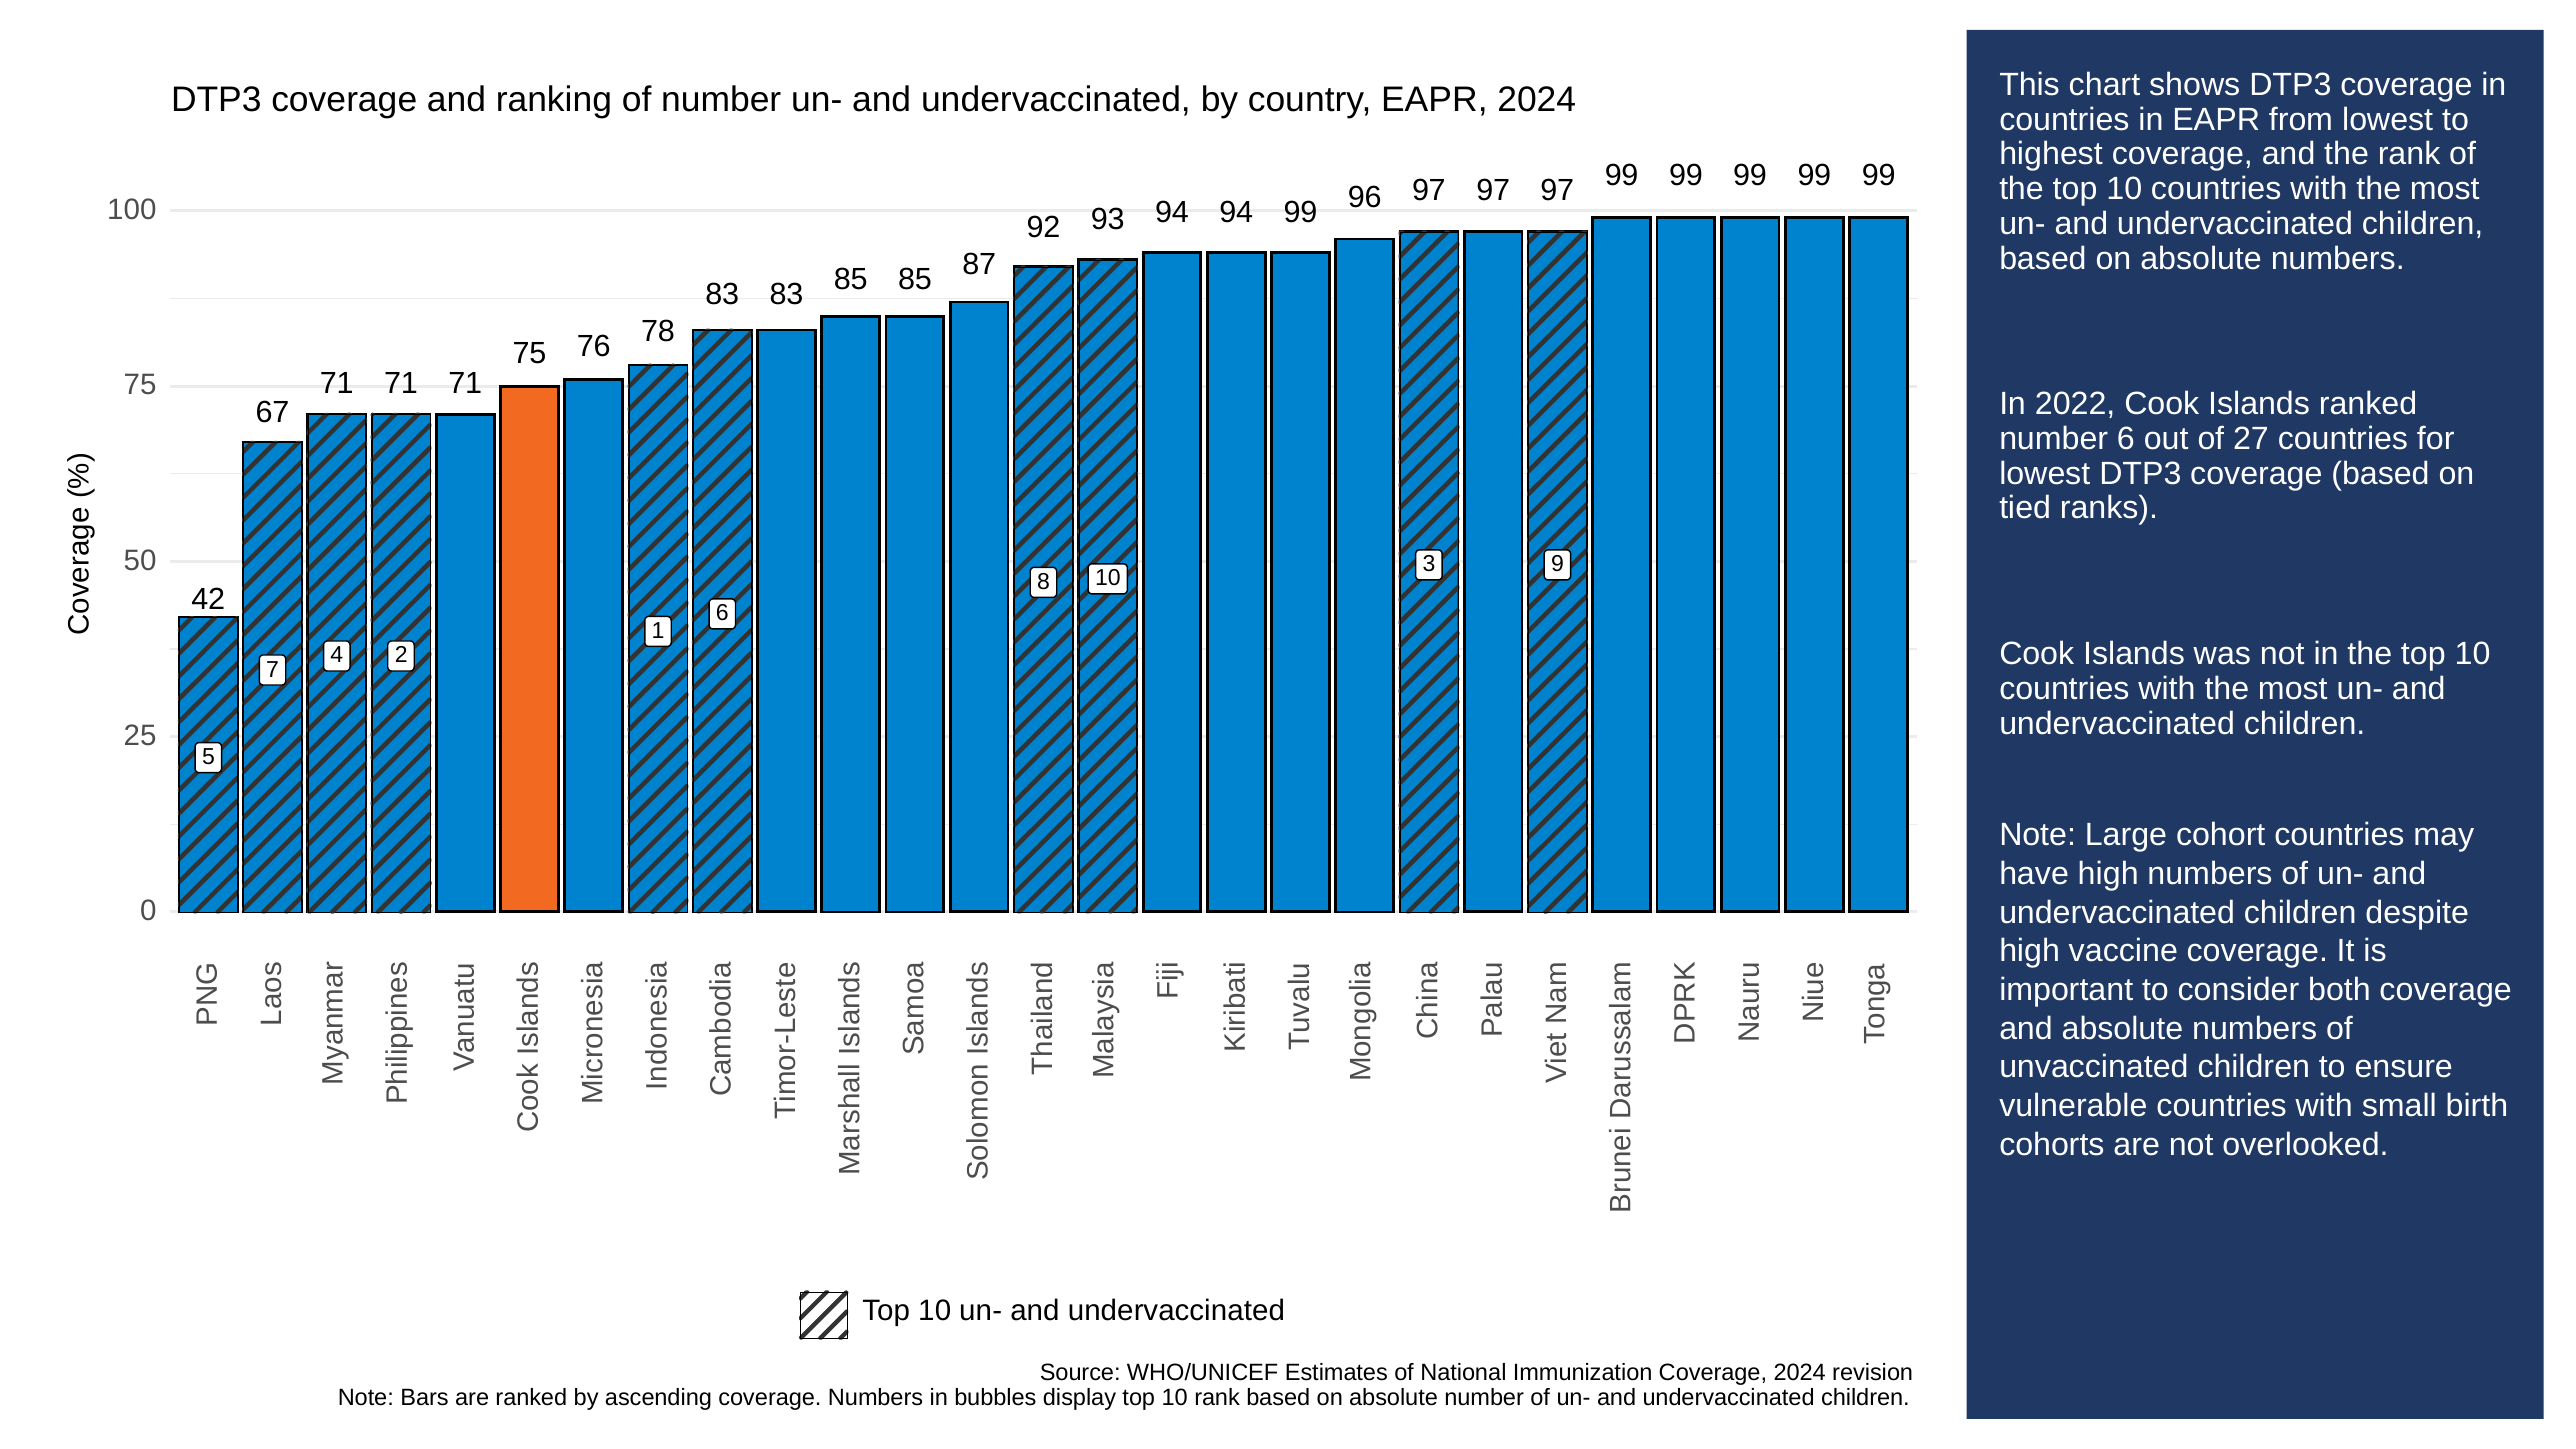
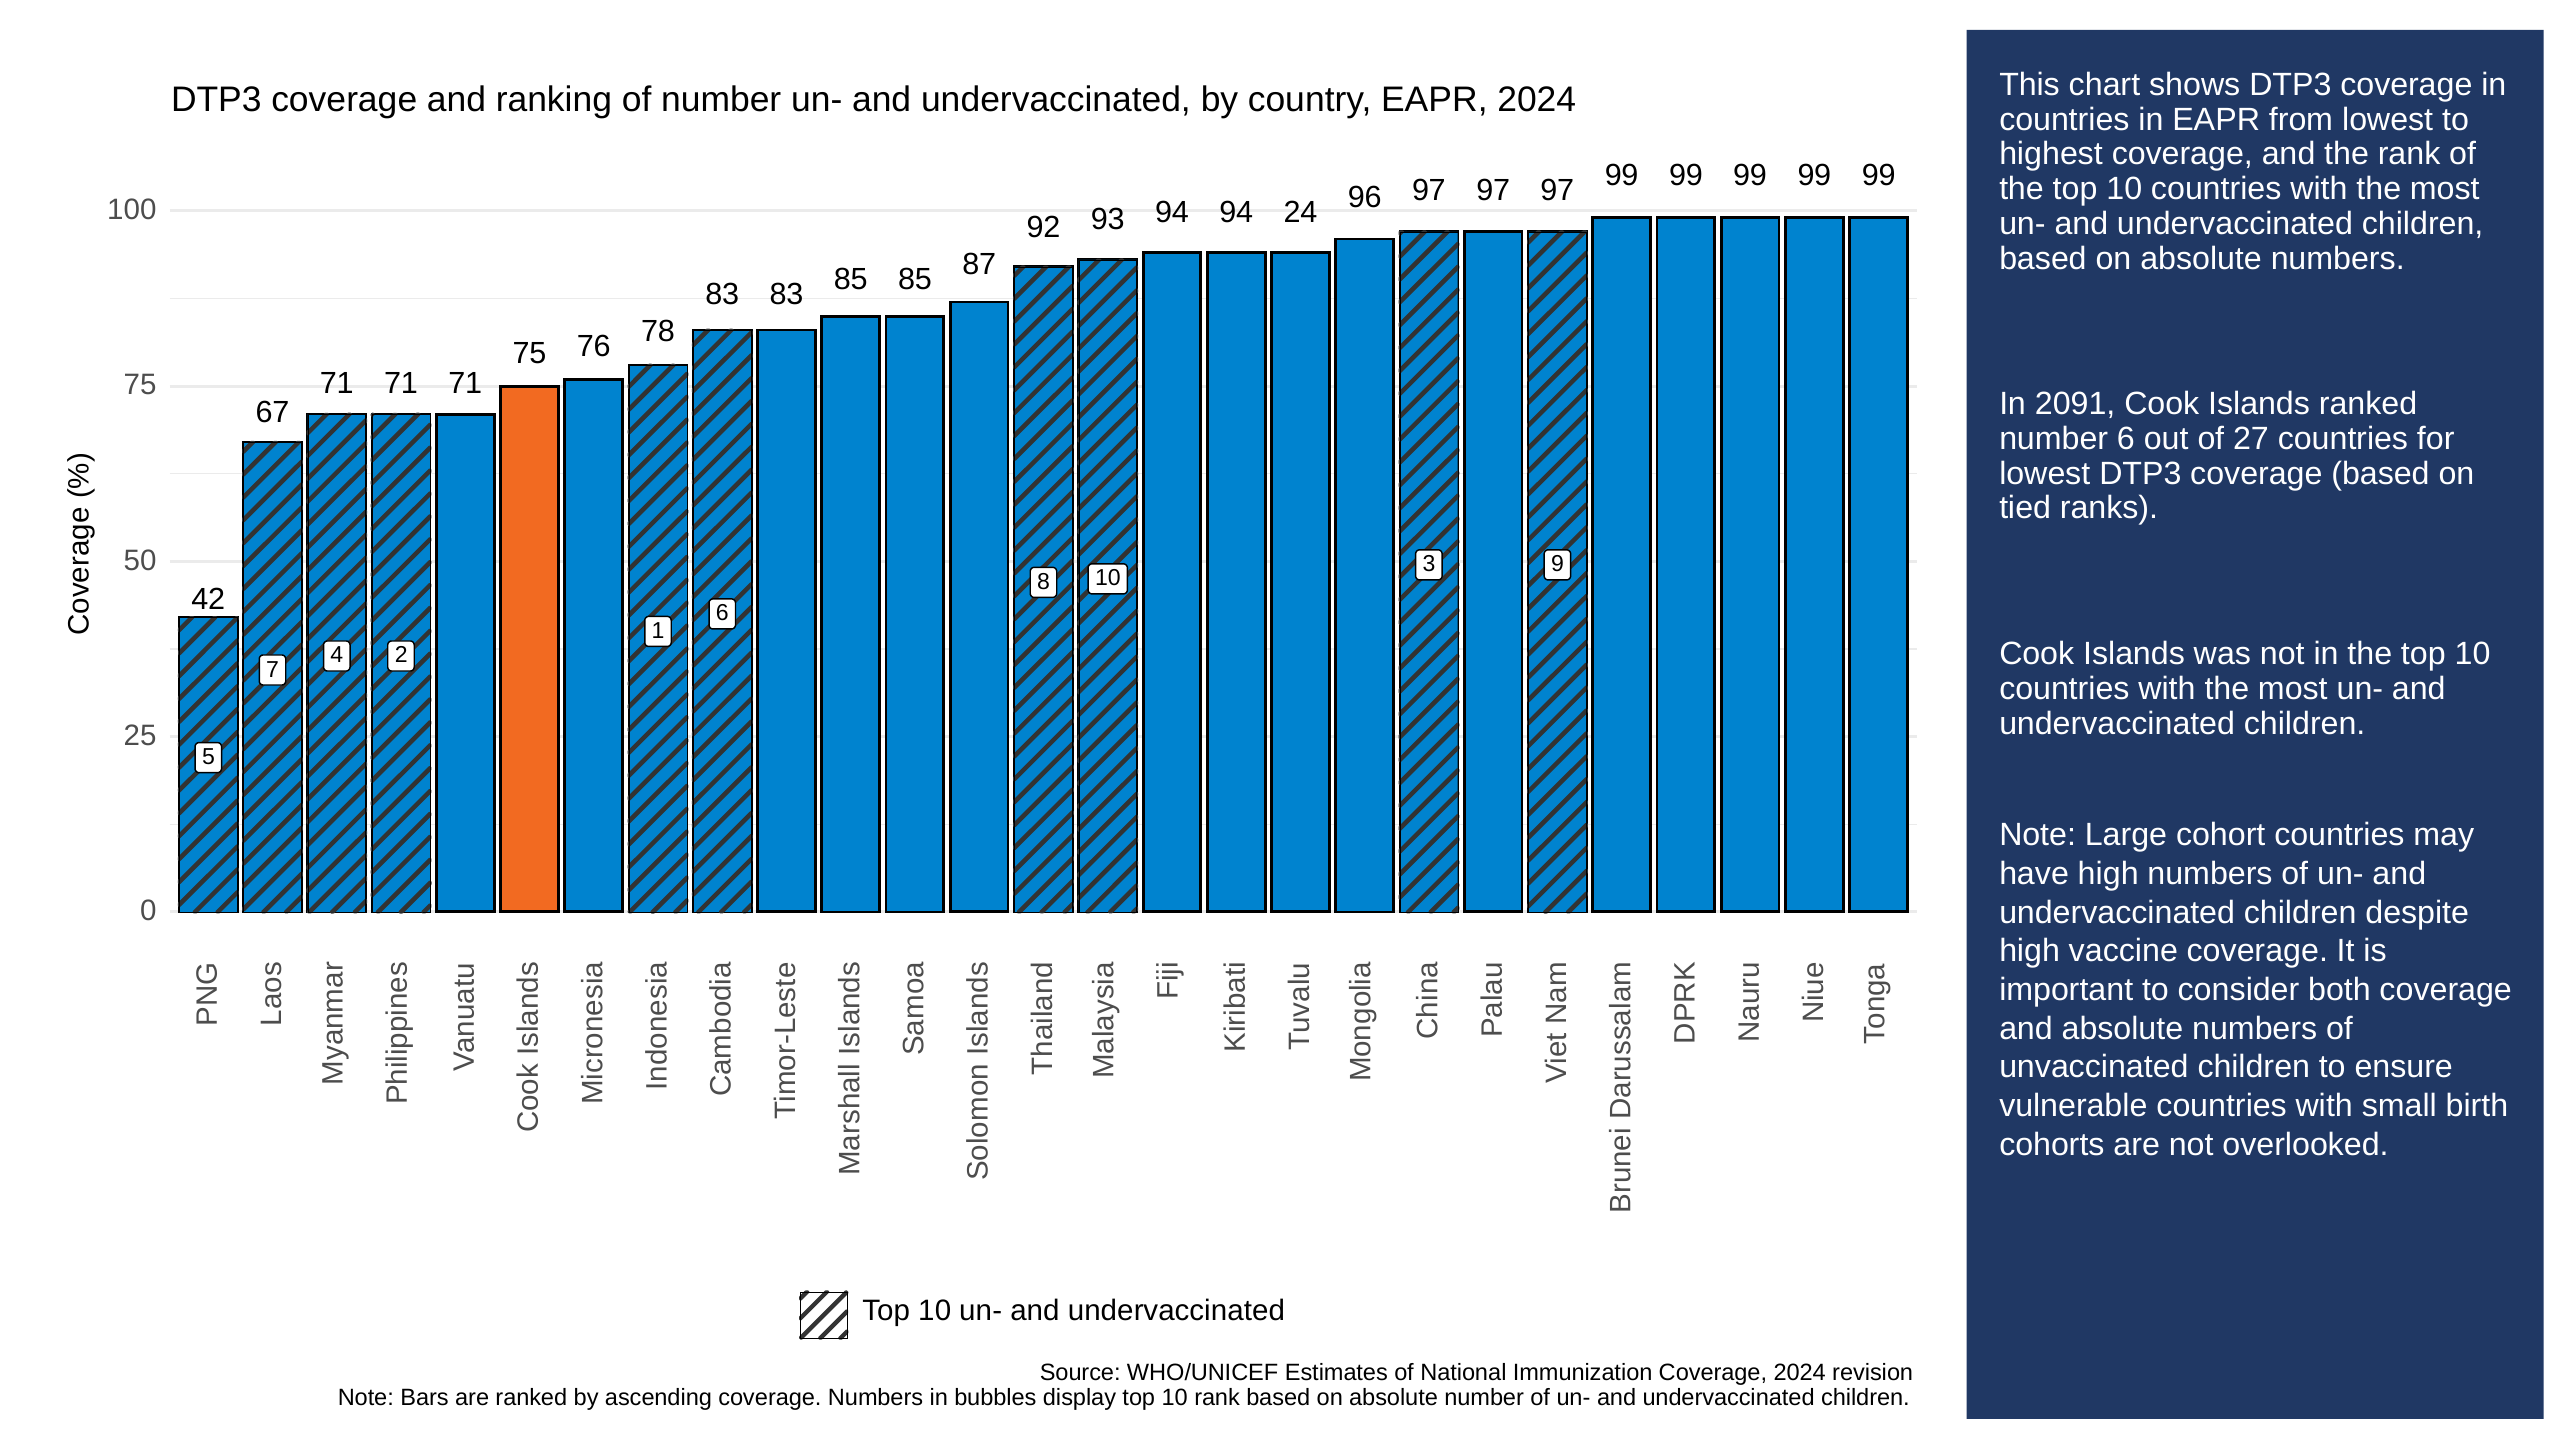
94 99: 99 -> 24 (1300, 212)
2022: 2022 -> 2091 (2075, 404)
